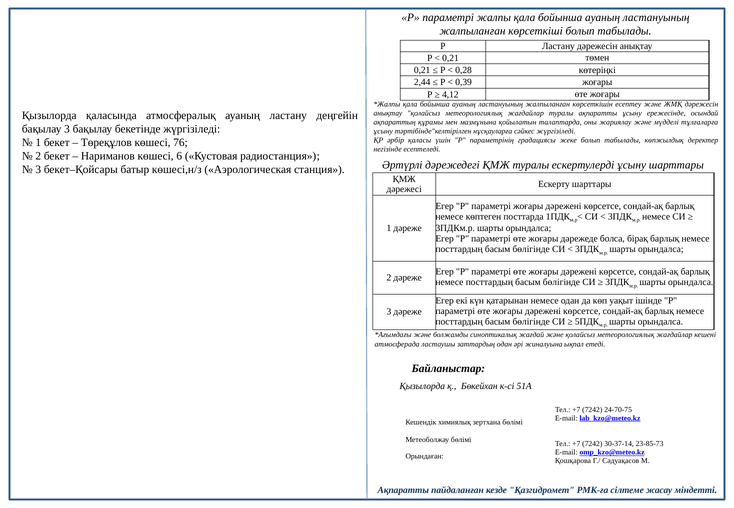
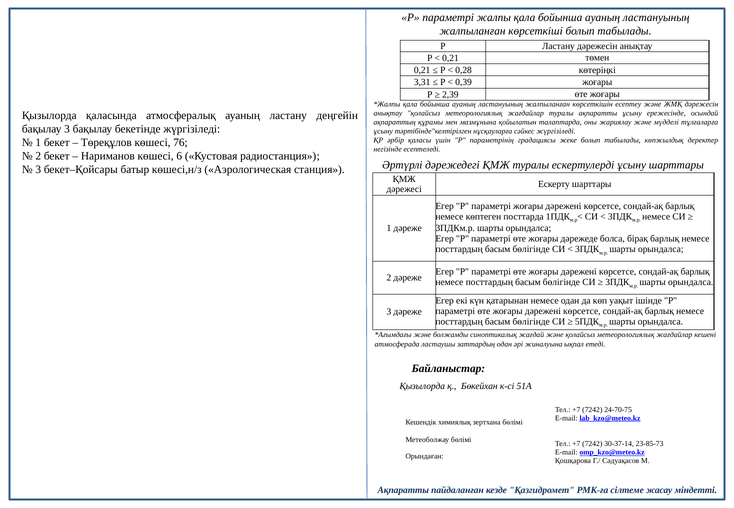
2,44: 2,44 -> 3,31 (422, 82)
4,12: 4,12 -> 2,39 (450, 95)
